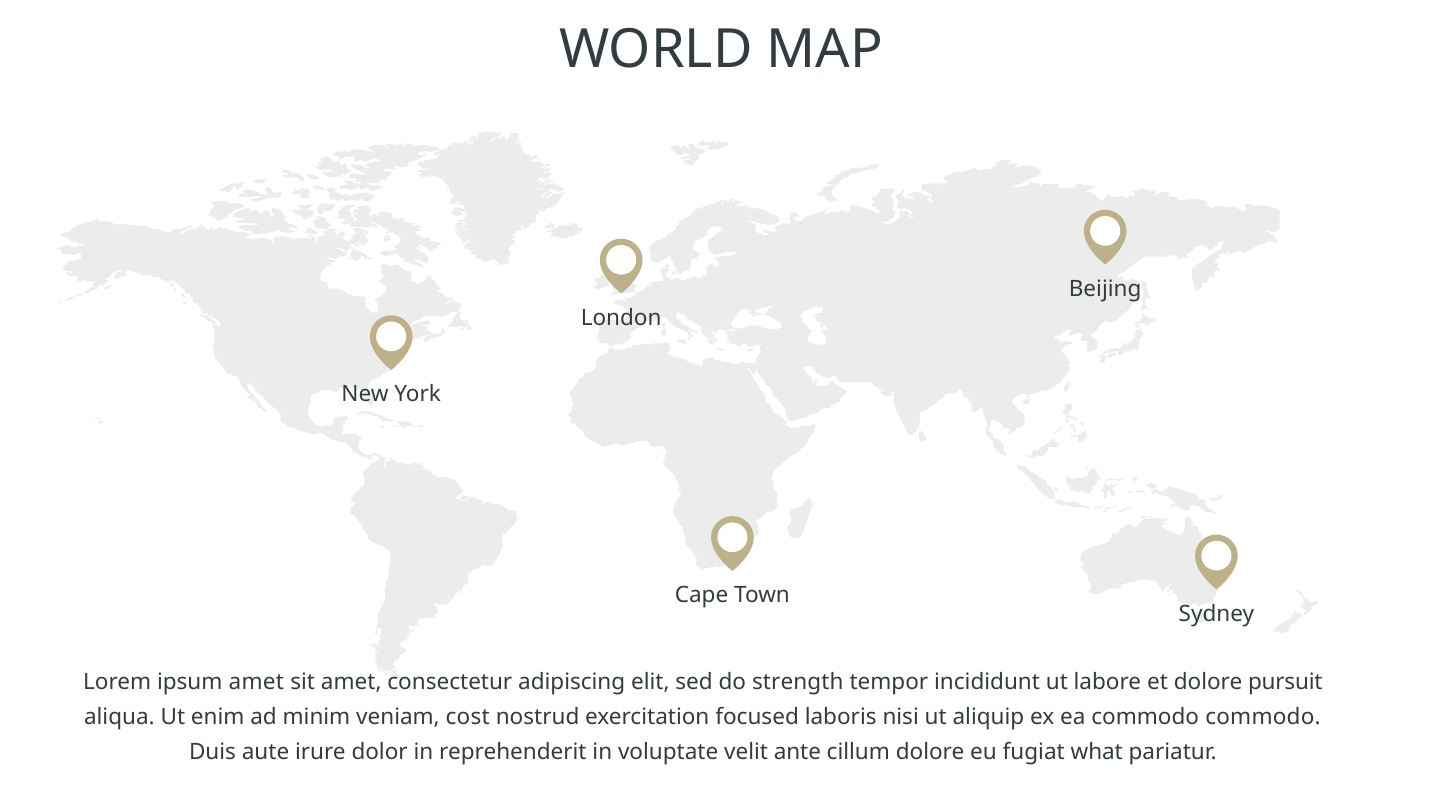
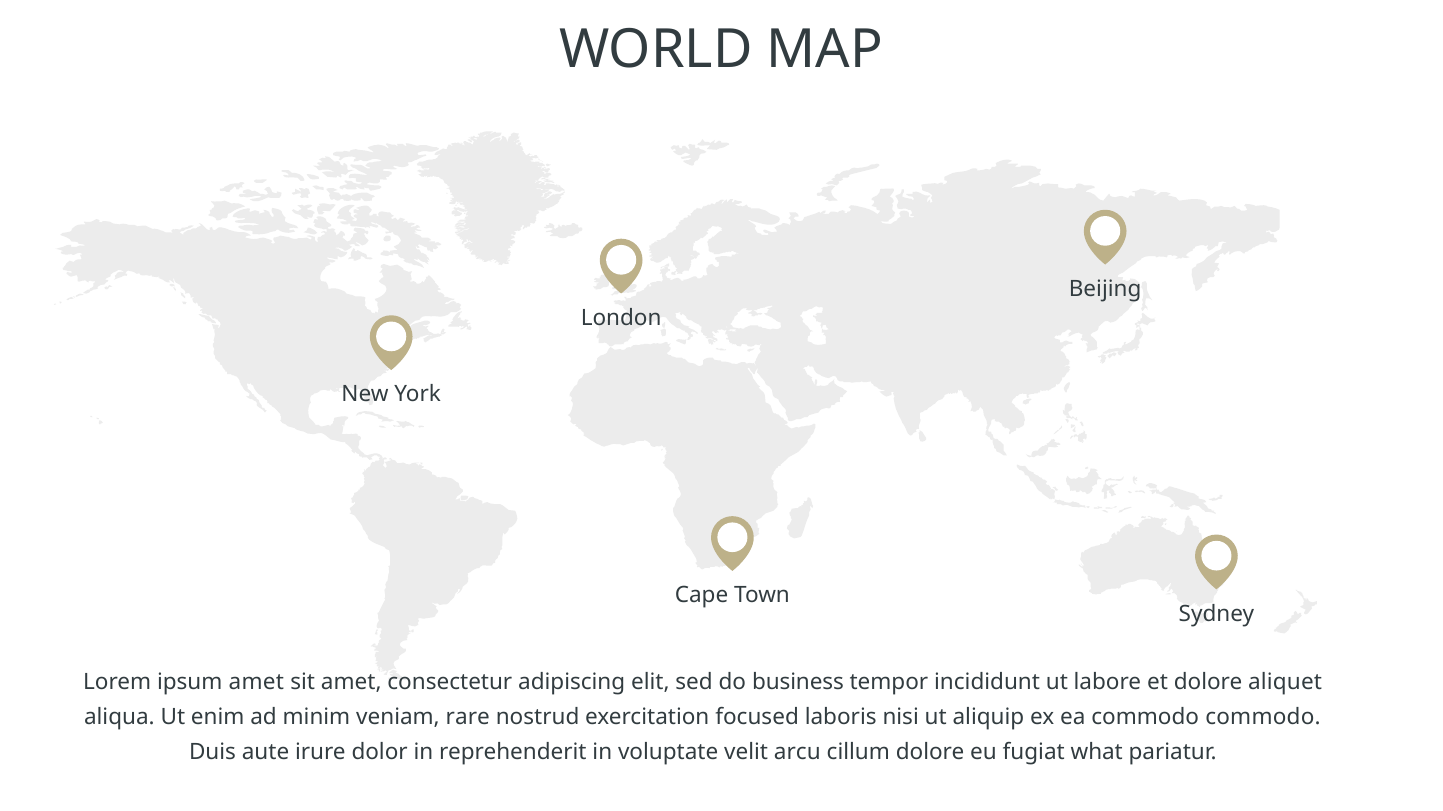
strength: strength -> business (798, 683)
pursuit: pursuit -> aliquet (1285, 683)
cost: cost -> rare (468, 718)
ante: ante -> arcu (797, 753)
